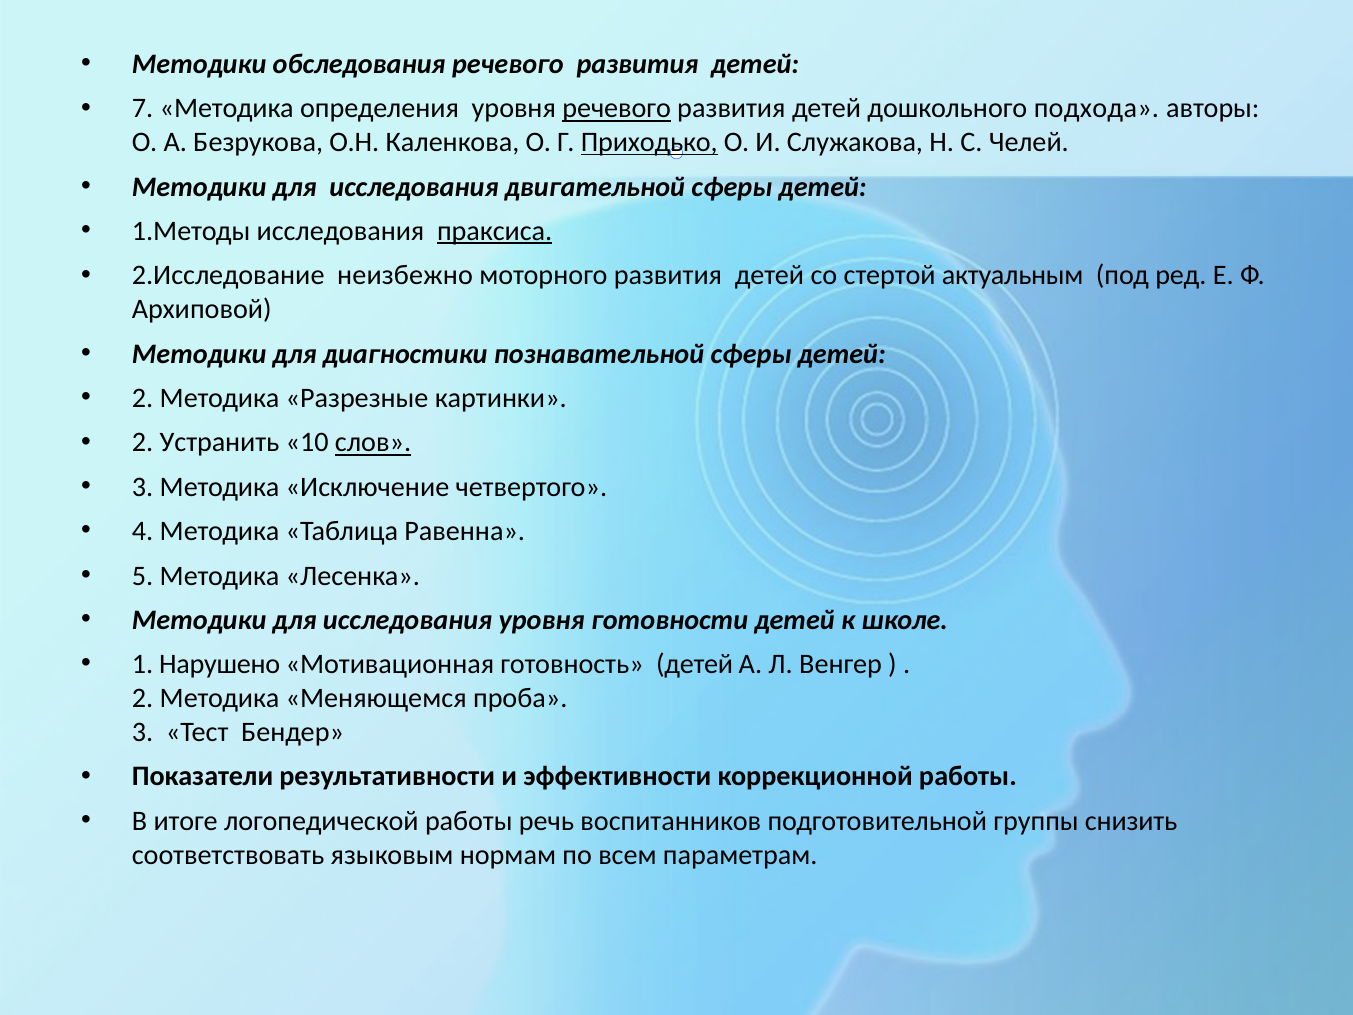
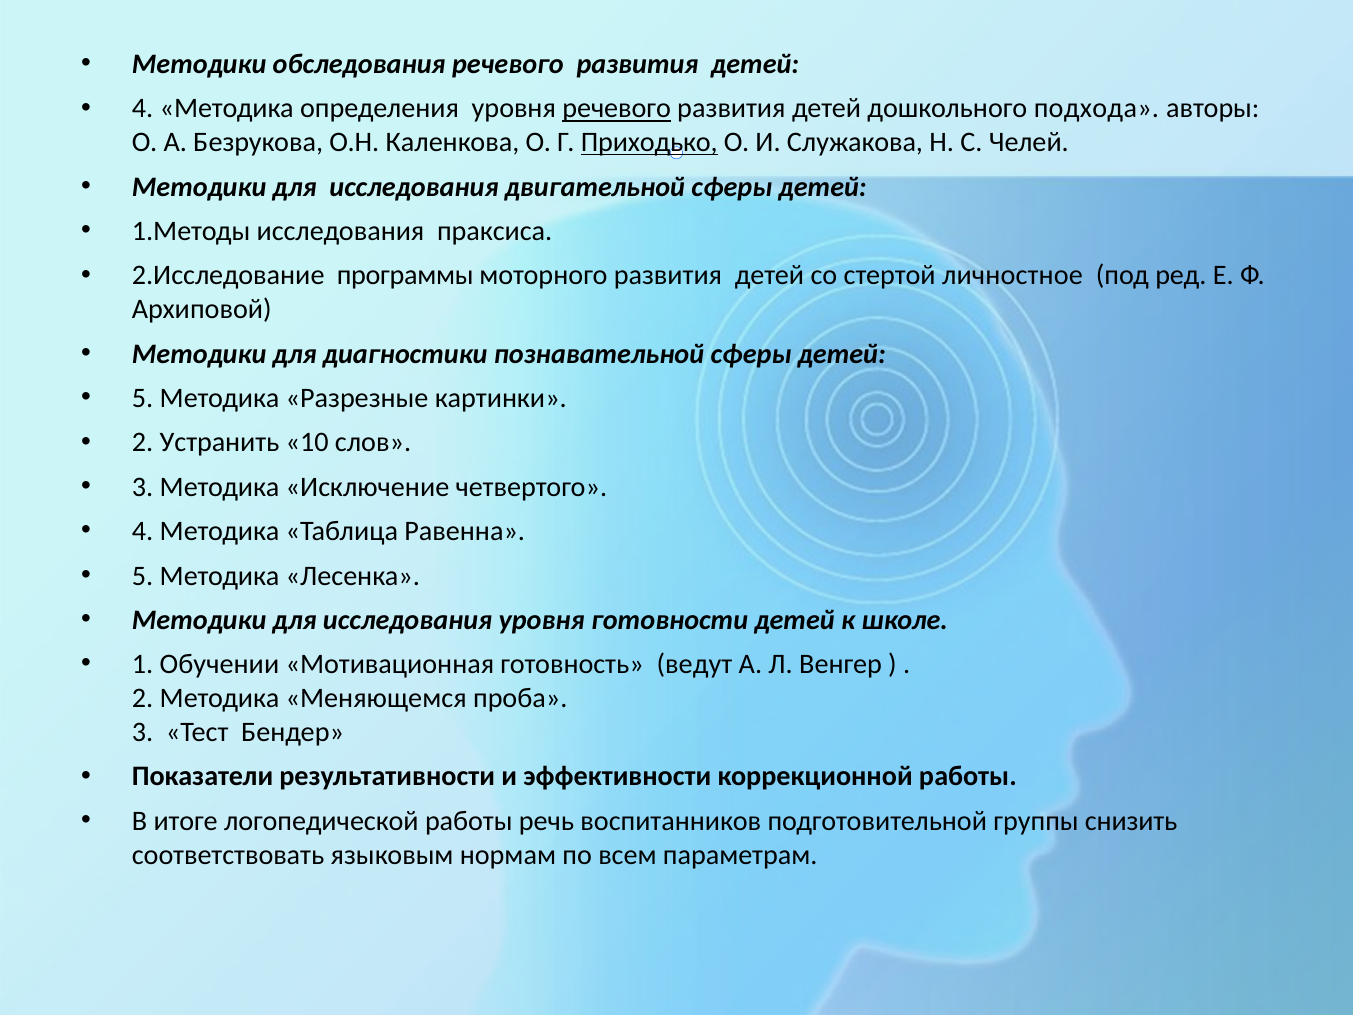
7: 7 -> 4 (143, 109)
праксиса underline: present -> none (495, 231)
неизбежно: неизбежно -> программы (405, 276)
актуальным: актуальным -> личностное (1012, 276)
2: 2 -> 5 (143, 398)
слов underline: present -> none (373, 442)
Нарушено: Нарушено -> Обучении (219, 664)
готовность детей: детей -> ведут (694, 664)
